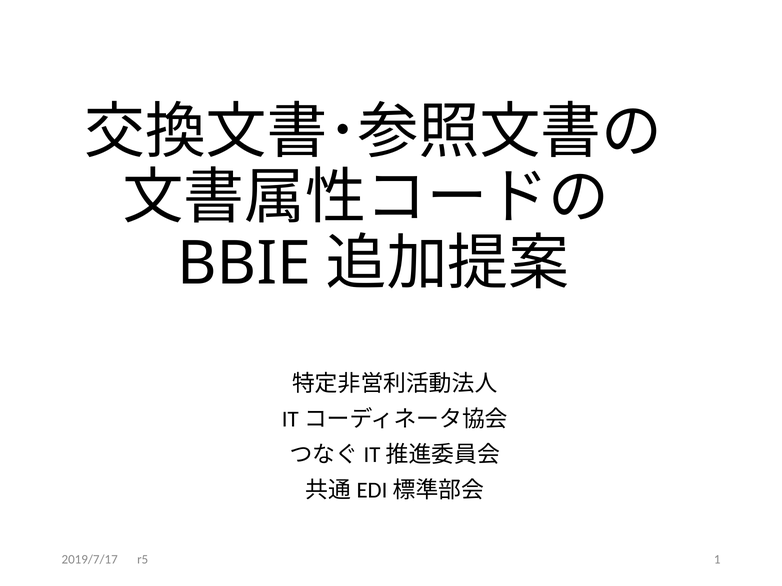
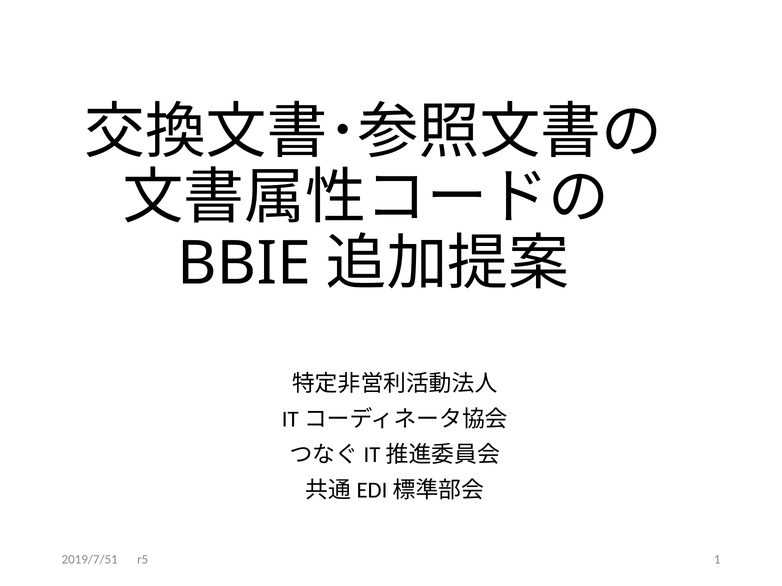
2019/7/17: 2019/7/17 -> 2019/7/51 (90, 560)
